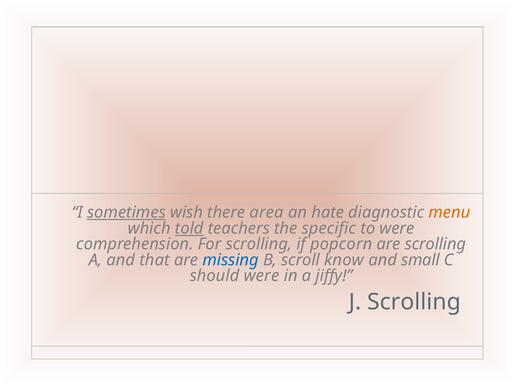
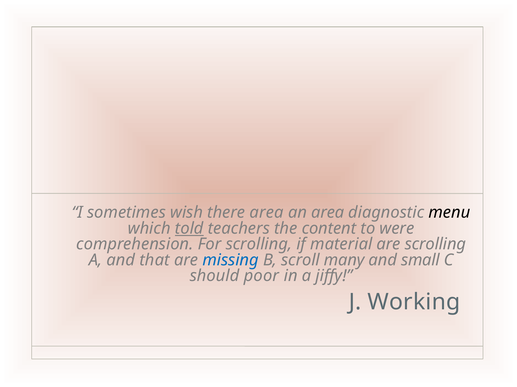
sometimes underline: present -> none (126, 213)
an hate: hate -> area (328, 213)
menu colour: orange -> black (449, 213)
specific: specific -> content (329, 229)
popcorn: popcorn -> material (341, 245)
know: know -> many (344, 260)
should were: were -> poor (262, 276)
J Scrolling: Scrolling -> Working (414, 302)
